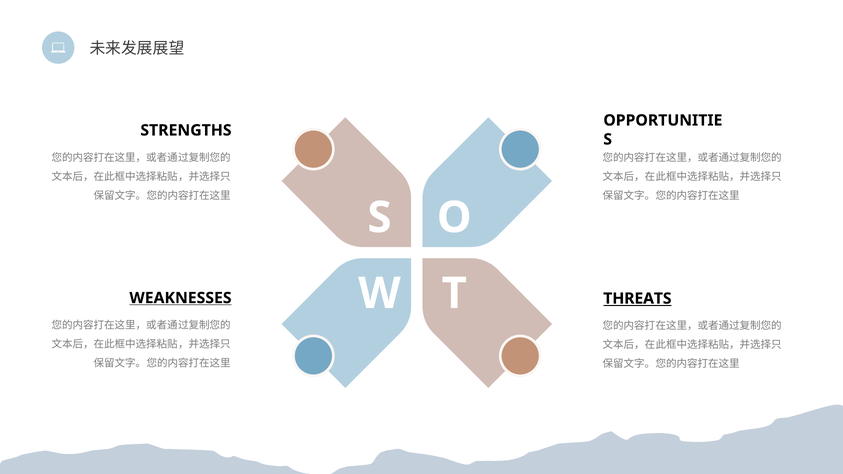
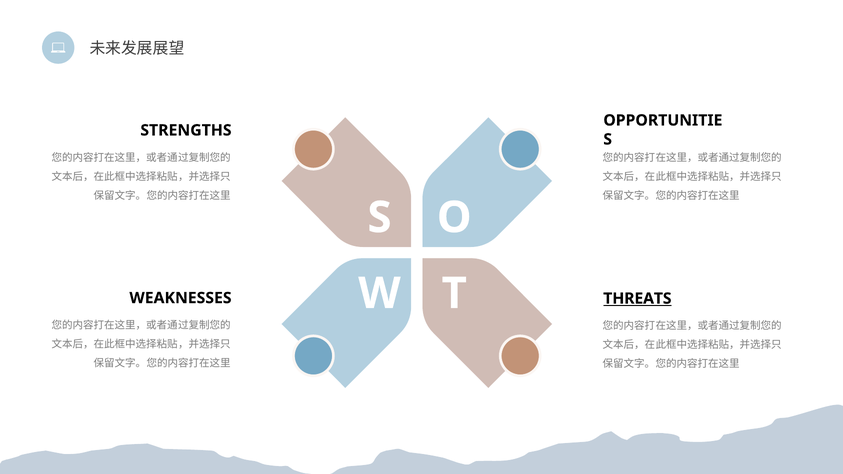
WEAKNESSES underline: present -> none (181, 298)
